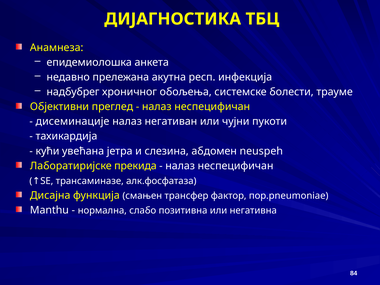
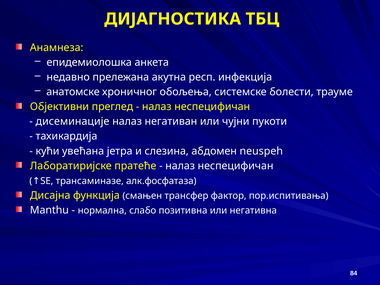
надбубрег: надбубрег -> анатомске (73, 92)
прекида: прекида -> пратеће (135, 166)
пор.pneumoniae: пор.pneumoniae -> пор.испитивања (289, 196)
